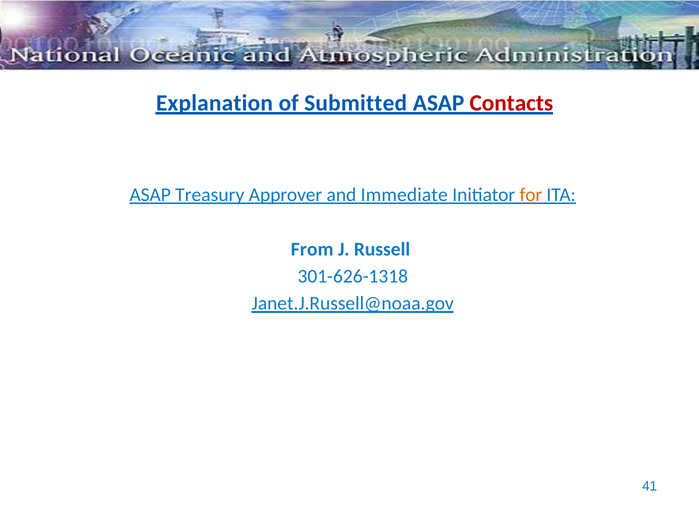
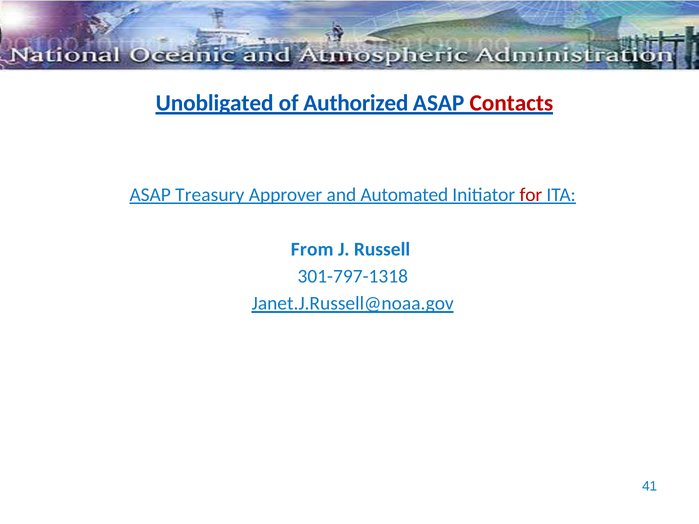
Explanation: Explanation -> Unobligated (215, 103)
Submitted: Submitted -> Authorized (356, 103)
Immediate: Immediate -> Automated (404, 195)
for colour: orange -> red (531, 195)
301-626-1318: 301-626-1318 -> 301-797-1318 (353, 276)
